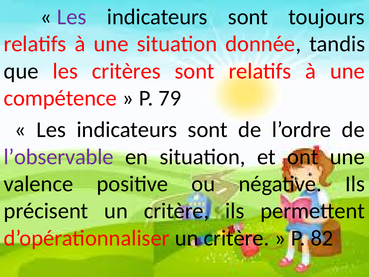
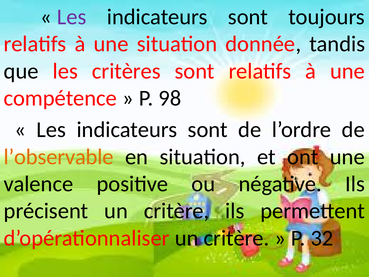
79: 79 -> 98 (170, 98)
l’observable colour: purple -> orange (59, 157)
82: 82 -> 32 (322, 238)
